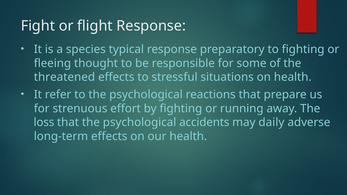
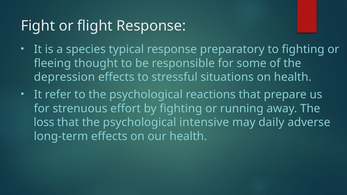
threatened: threatened -> depression (64, 77)
accidents: accidents -> intensive (204, 122)
